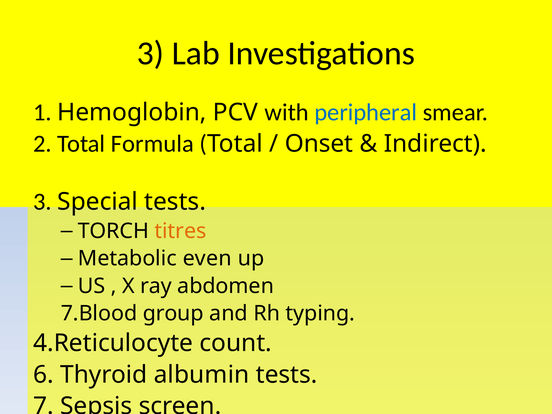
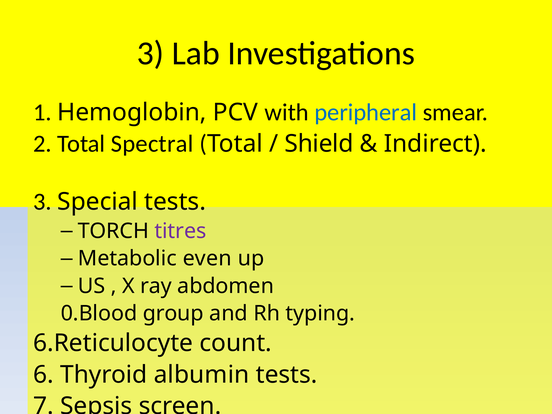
Formula: Formula -> Spectral (152, 144)
Onset: Onset -> Shield (319, 144)
titres colour: orange -> purple (180, 231)
7.Blood: 7.Blood -> 0.Blood (99, 313)
4.Reticulocyte: 4.Reticulocyte -> 6.Reticulocyte (113, 343)
